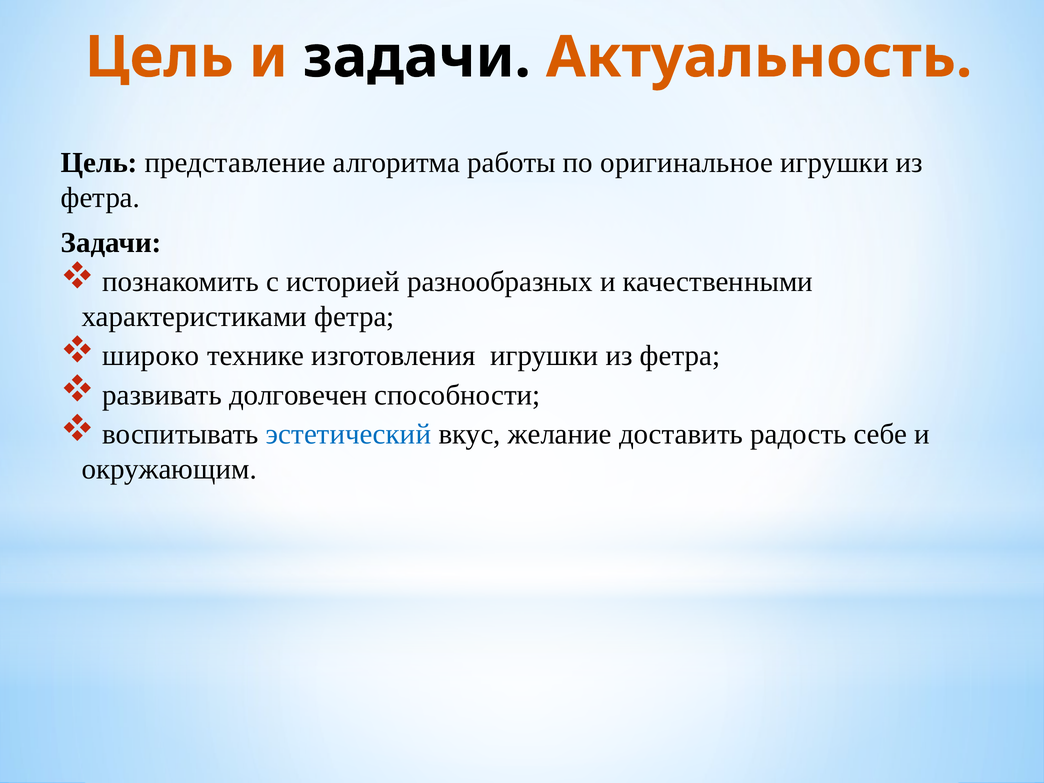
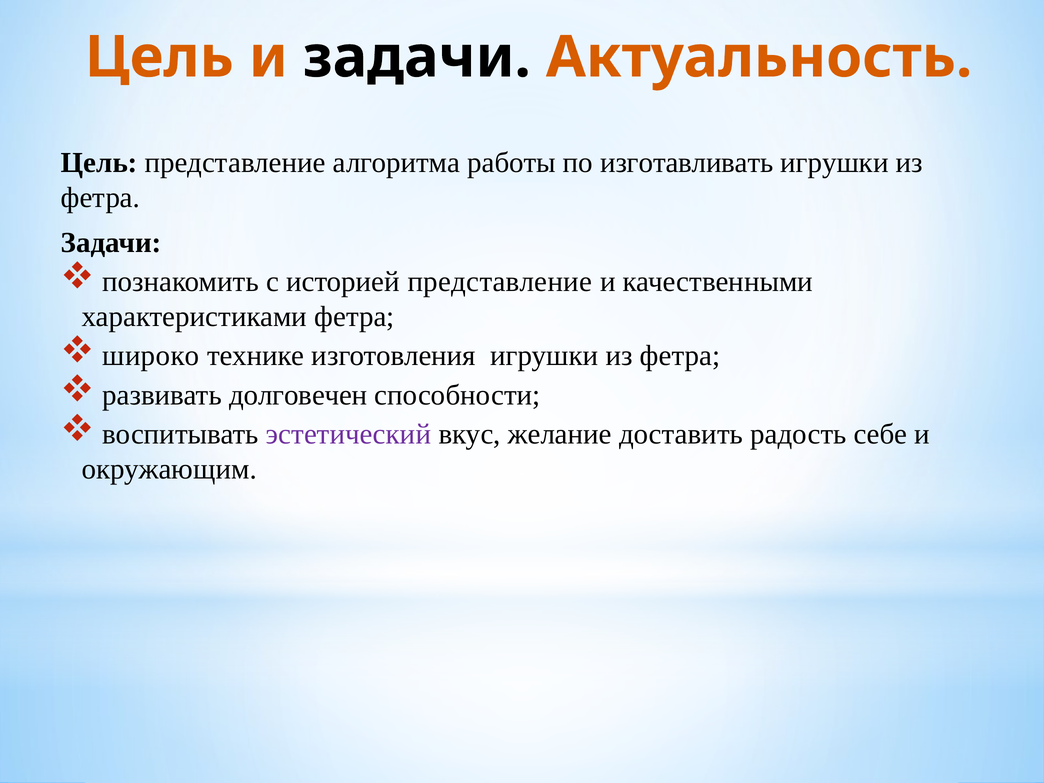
оригинальное: оригинальное -> изготавливать (687, 163)
историей разнообразных: разнообразных -> представление (500, 282)
эстетический colour: blue -> purple (348, 434)
